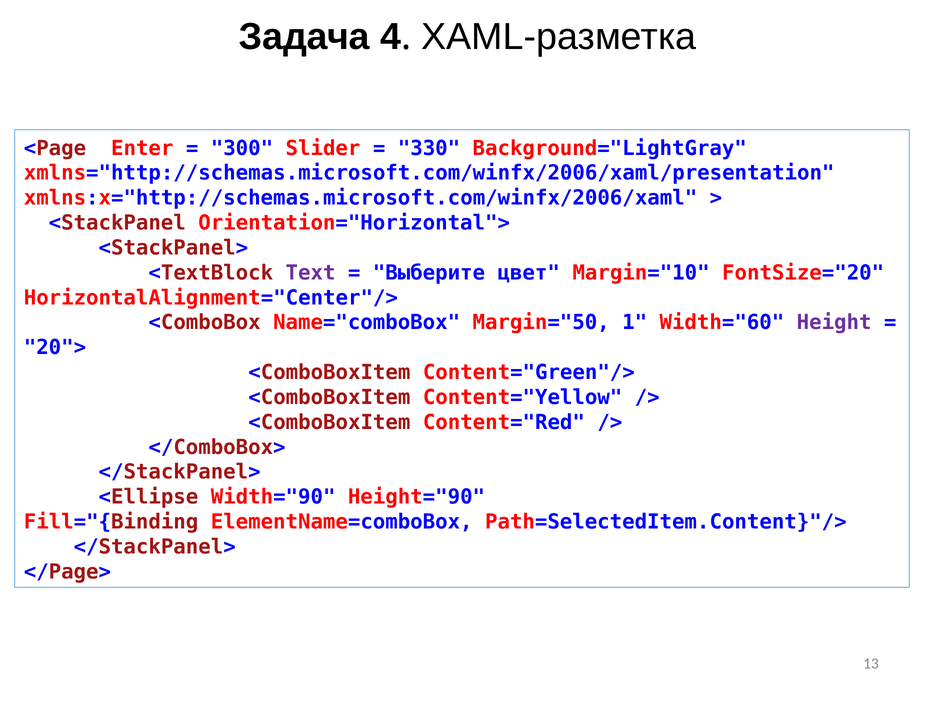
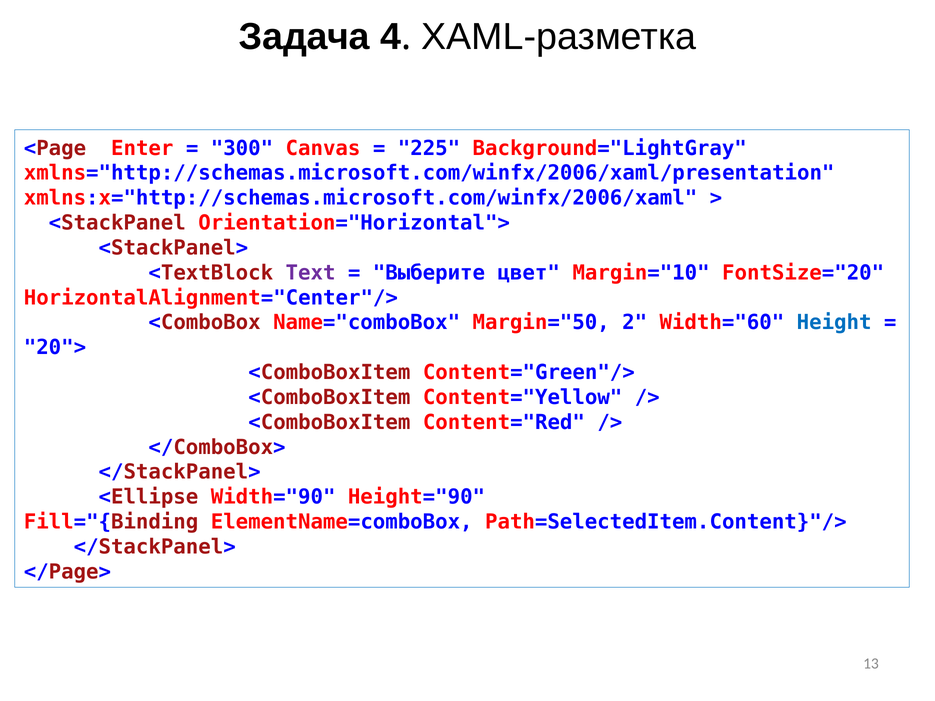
Slider: Slider -> Canvas (323, 148)
330: 330 -> 225 (429, 148)
1: 1 -> 2 (635, 323)
Height colour: purple -> blue (834, 323)
